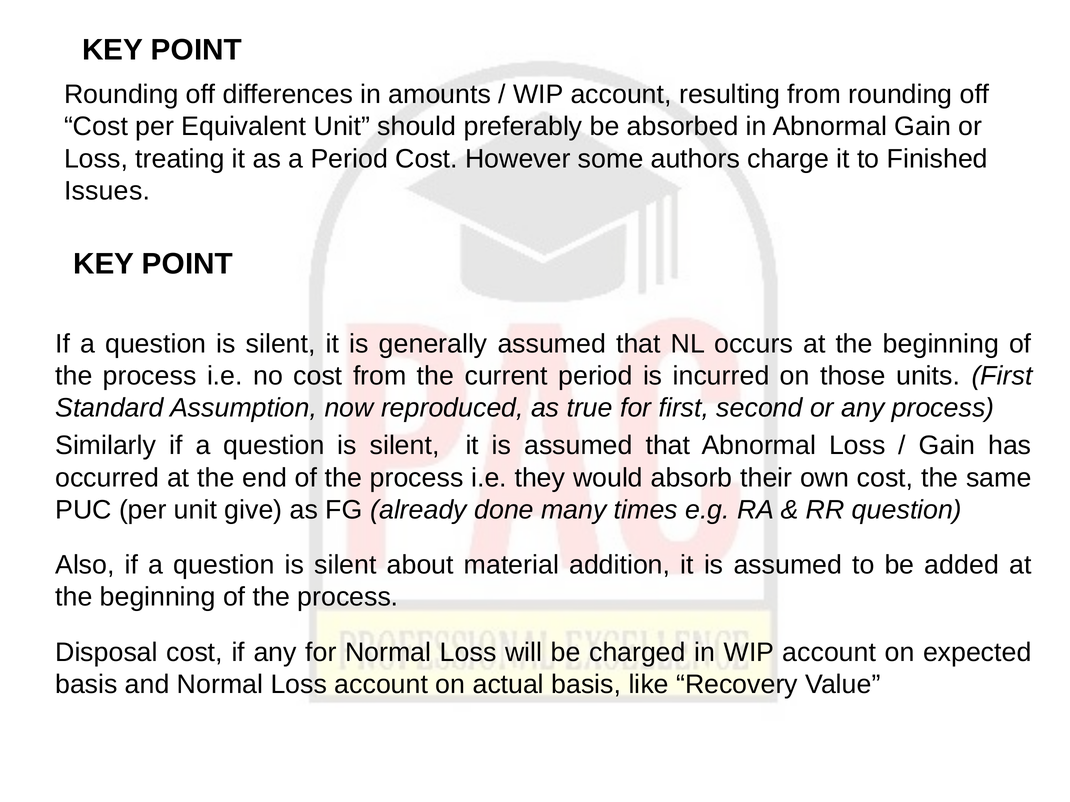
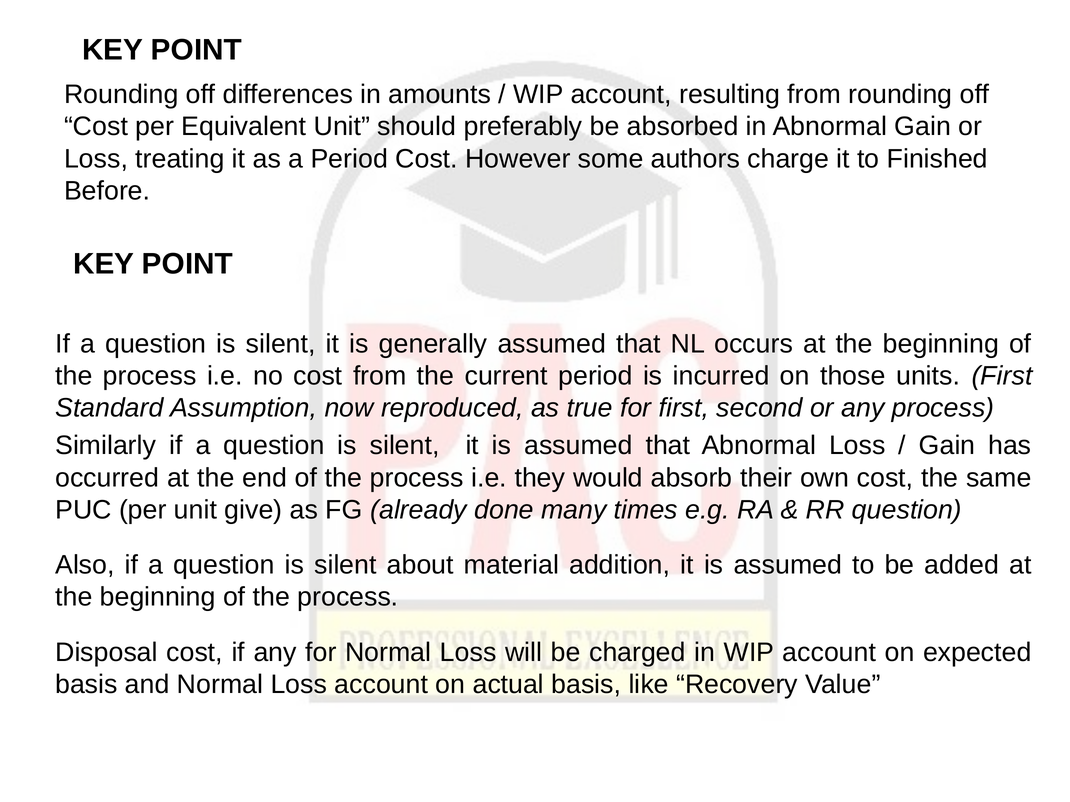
Issues: Issues -> Before (107, 191)
